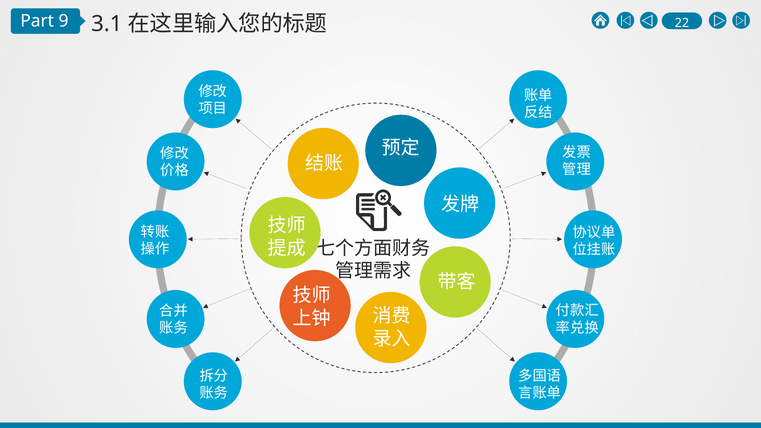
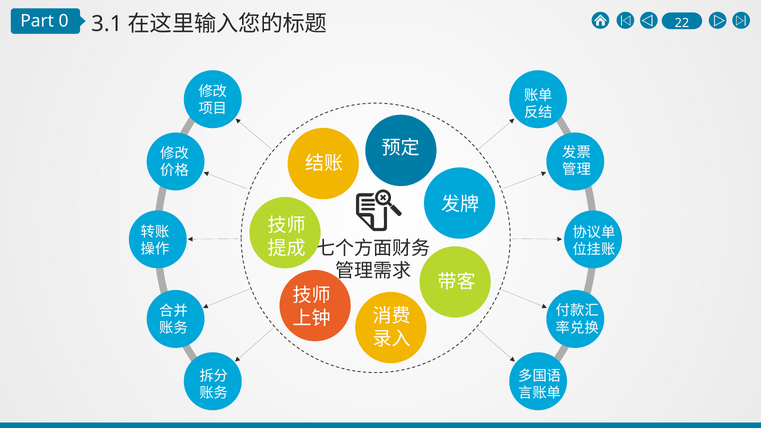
9: 9 -> 0 (64, 21)
